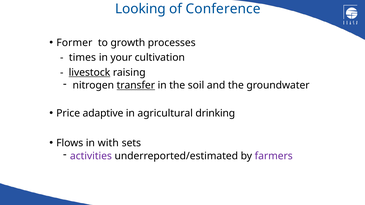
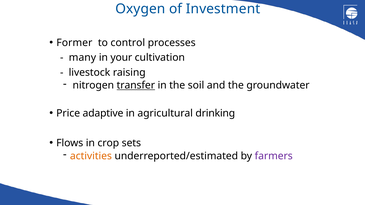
Looking: Looking -> Oxygen (140, 9)
Conference: Conference -> Investment (223, 9)
growth: growth -> control (128, 43)
times: times -> many (82, 58)
livestock underline: present -> none (89, 72)
with: with -> crop (108, 143)
activities colour: purple -> orange (91, 156)
